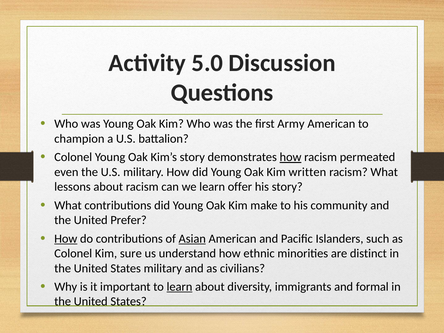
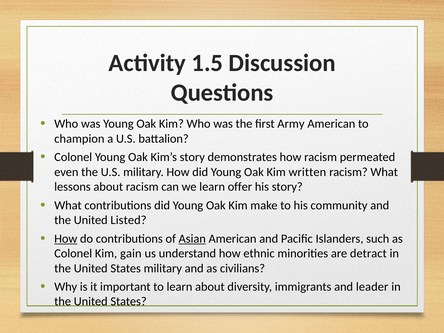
5.0: 5.0 -> 1.5 (207, 63)
how underline: present -> none (291, 157)
Prefer: Prefer -> Listed (128, 220)
sure: sure -> gain (131, 253)
distinct: distinct -> detract (368, 253)
learn underline: present -> none (179, 287)
formal: formal -> leader (372, 287)
